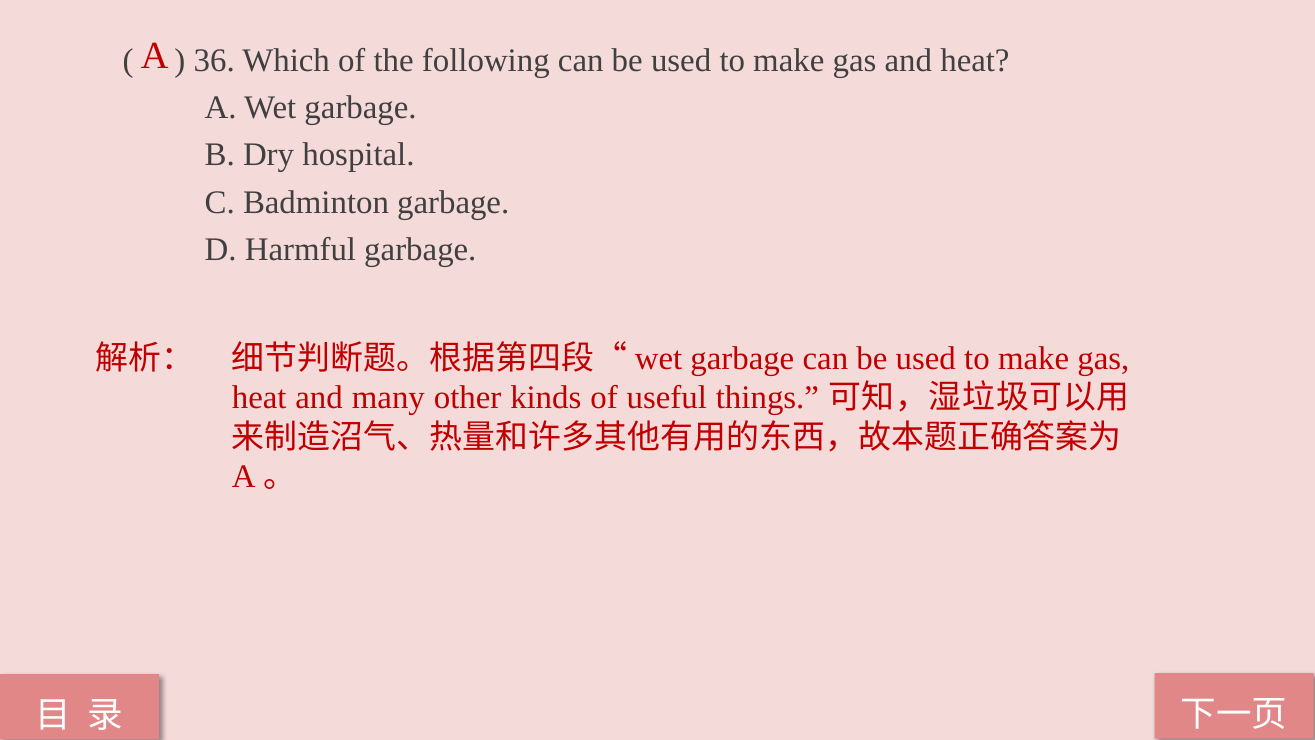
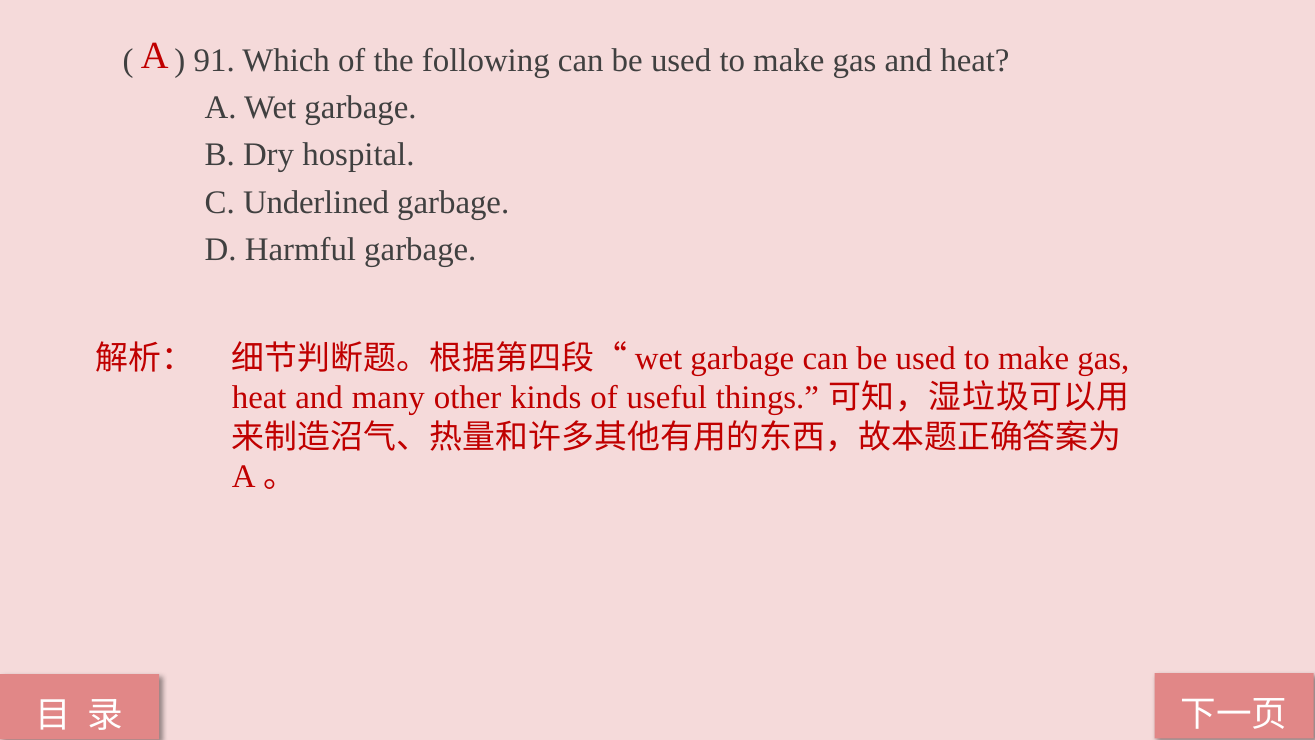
36: 36 -> 91 (214, 60)
Badminton: Badminton -> Underlined (316, 202)
